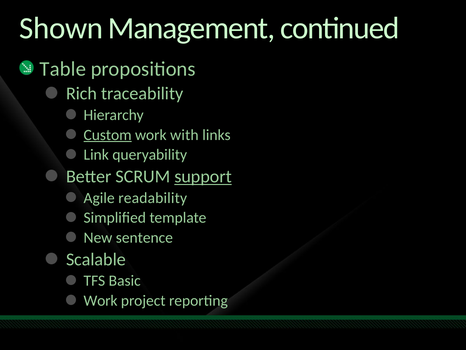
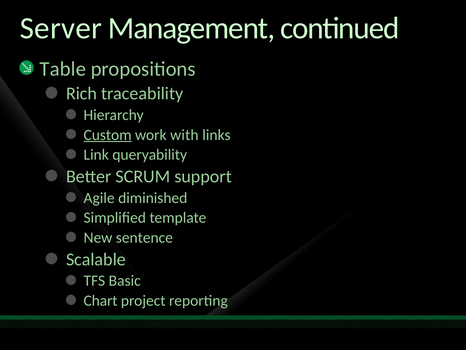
Shown: Shown -> Server (61, 28)
support underline: present -> none (203, 176)
readability: readability -> diminished (153, 198)
Work: Work -> Chart (101, 300)
